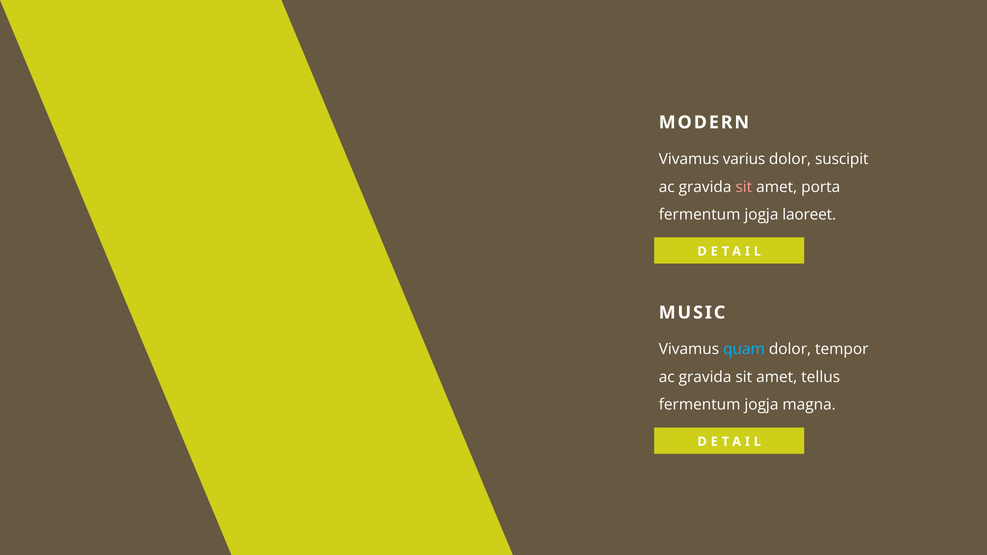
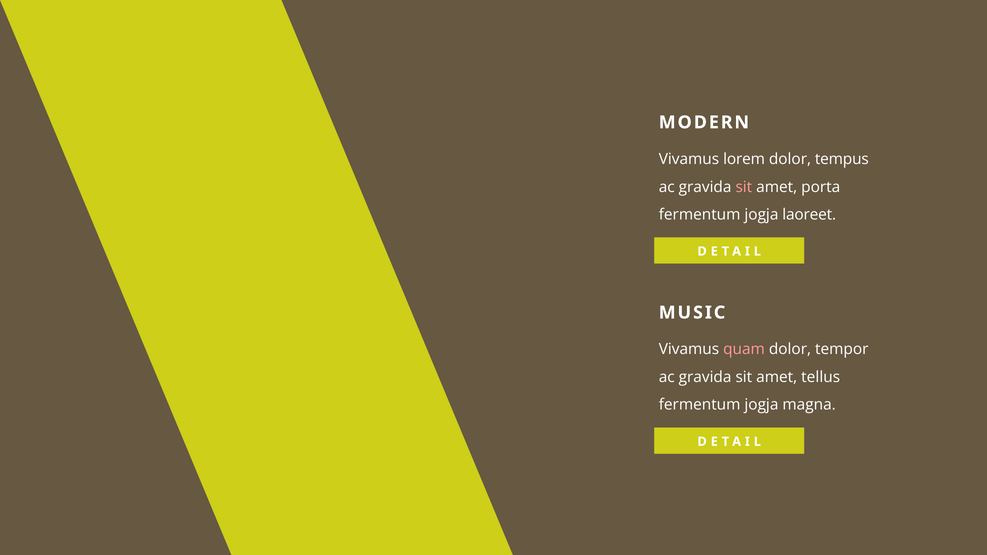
varius: varius -> lorem (744, 159)
suscipit: suscipit -> tempus (842, 159)
quam colour: light blue -> pink (744, 349)
